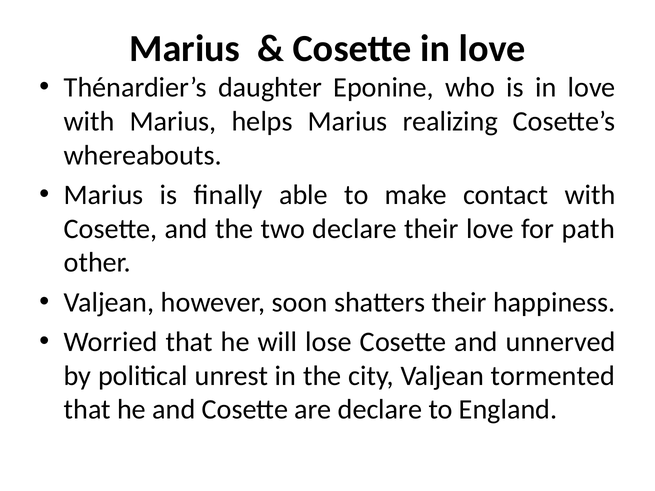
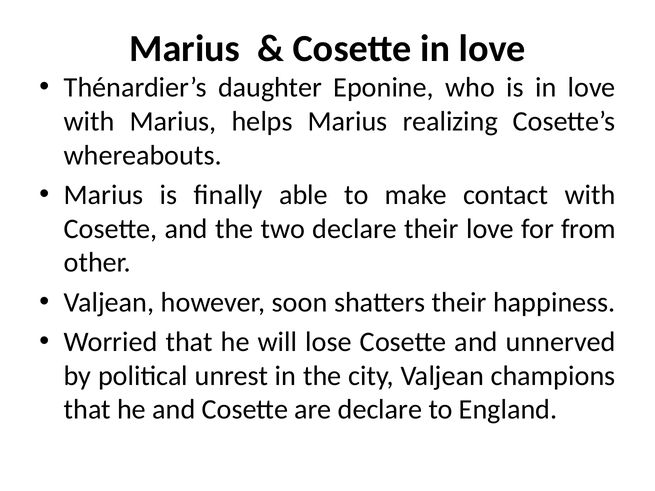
path: path -> from (588, 229)
tormented: tormented -> champions (553, 376)
